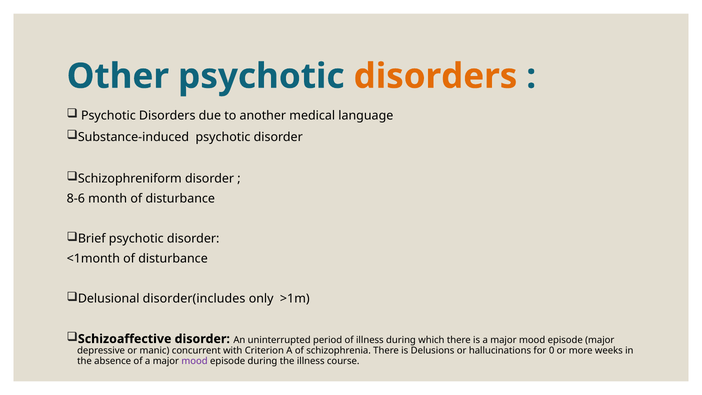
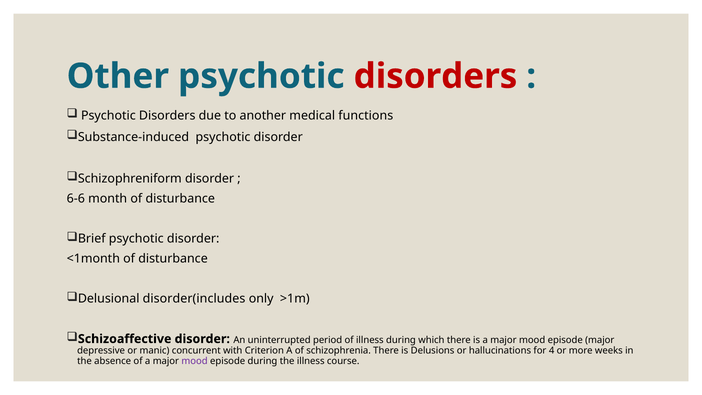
disorders colour: orange -> red (435, 76)
language: language -> functions (366, 116)
8-6: 8-6 -> 6-6 (76, 199)
0: 0 -> 4 (552, 351)
